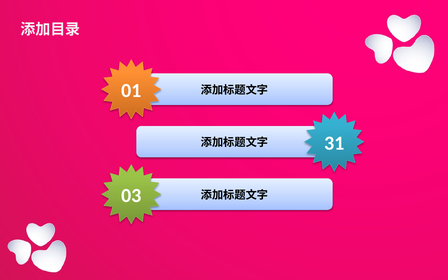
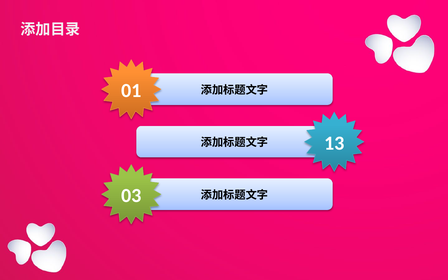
31: 31 -> 13 (334, 143)
